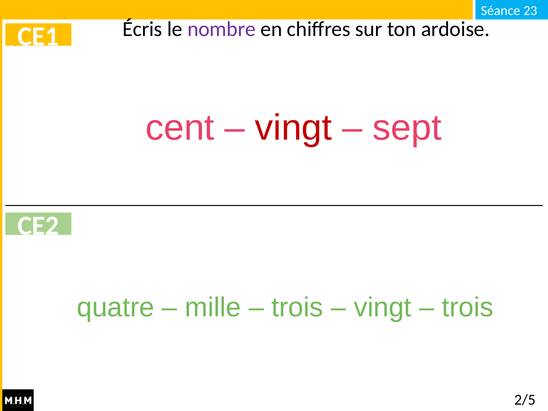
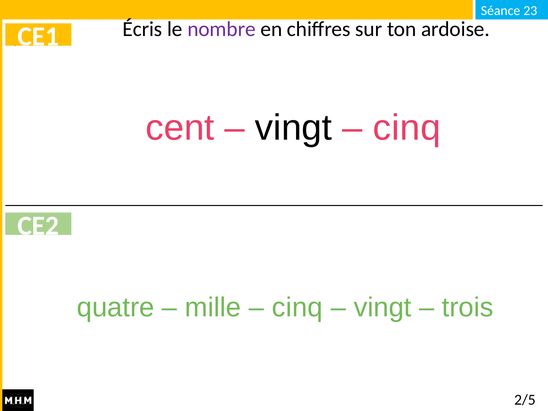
vingt colour: red -> black (294, 128)
sept: sept -> cinq (407, 128)
trois: trois -> cinq (297, 307)
